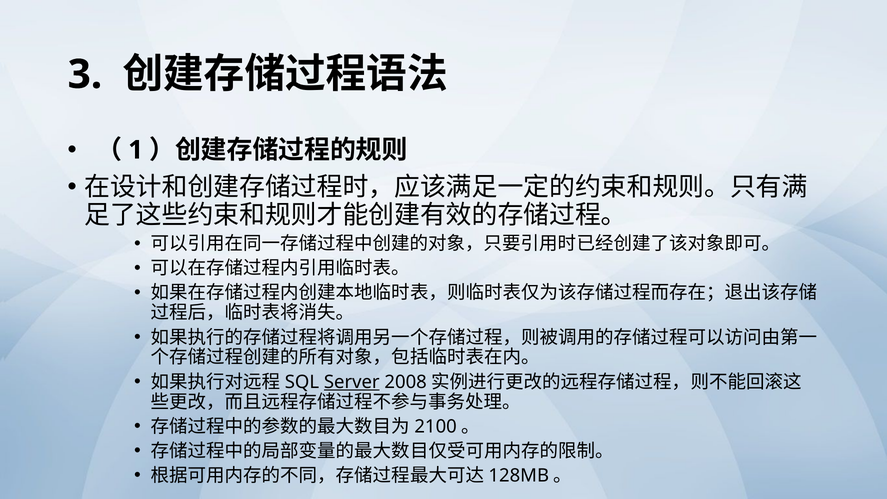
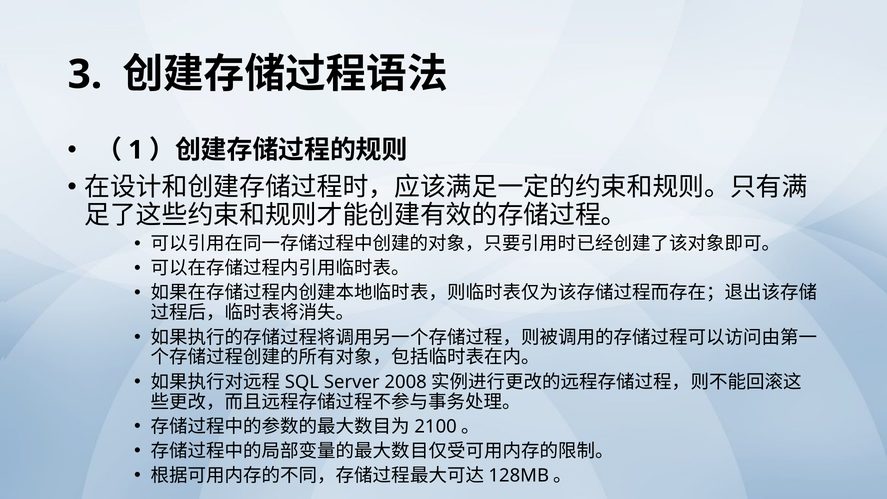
Server underline: present -> none (352, 382)
